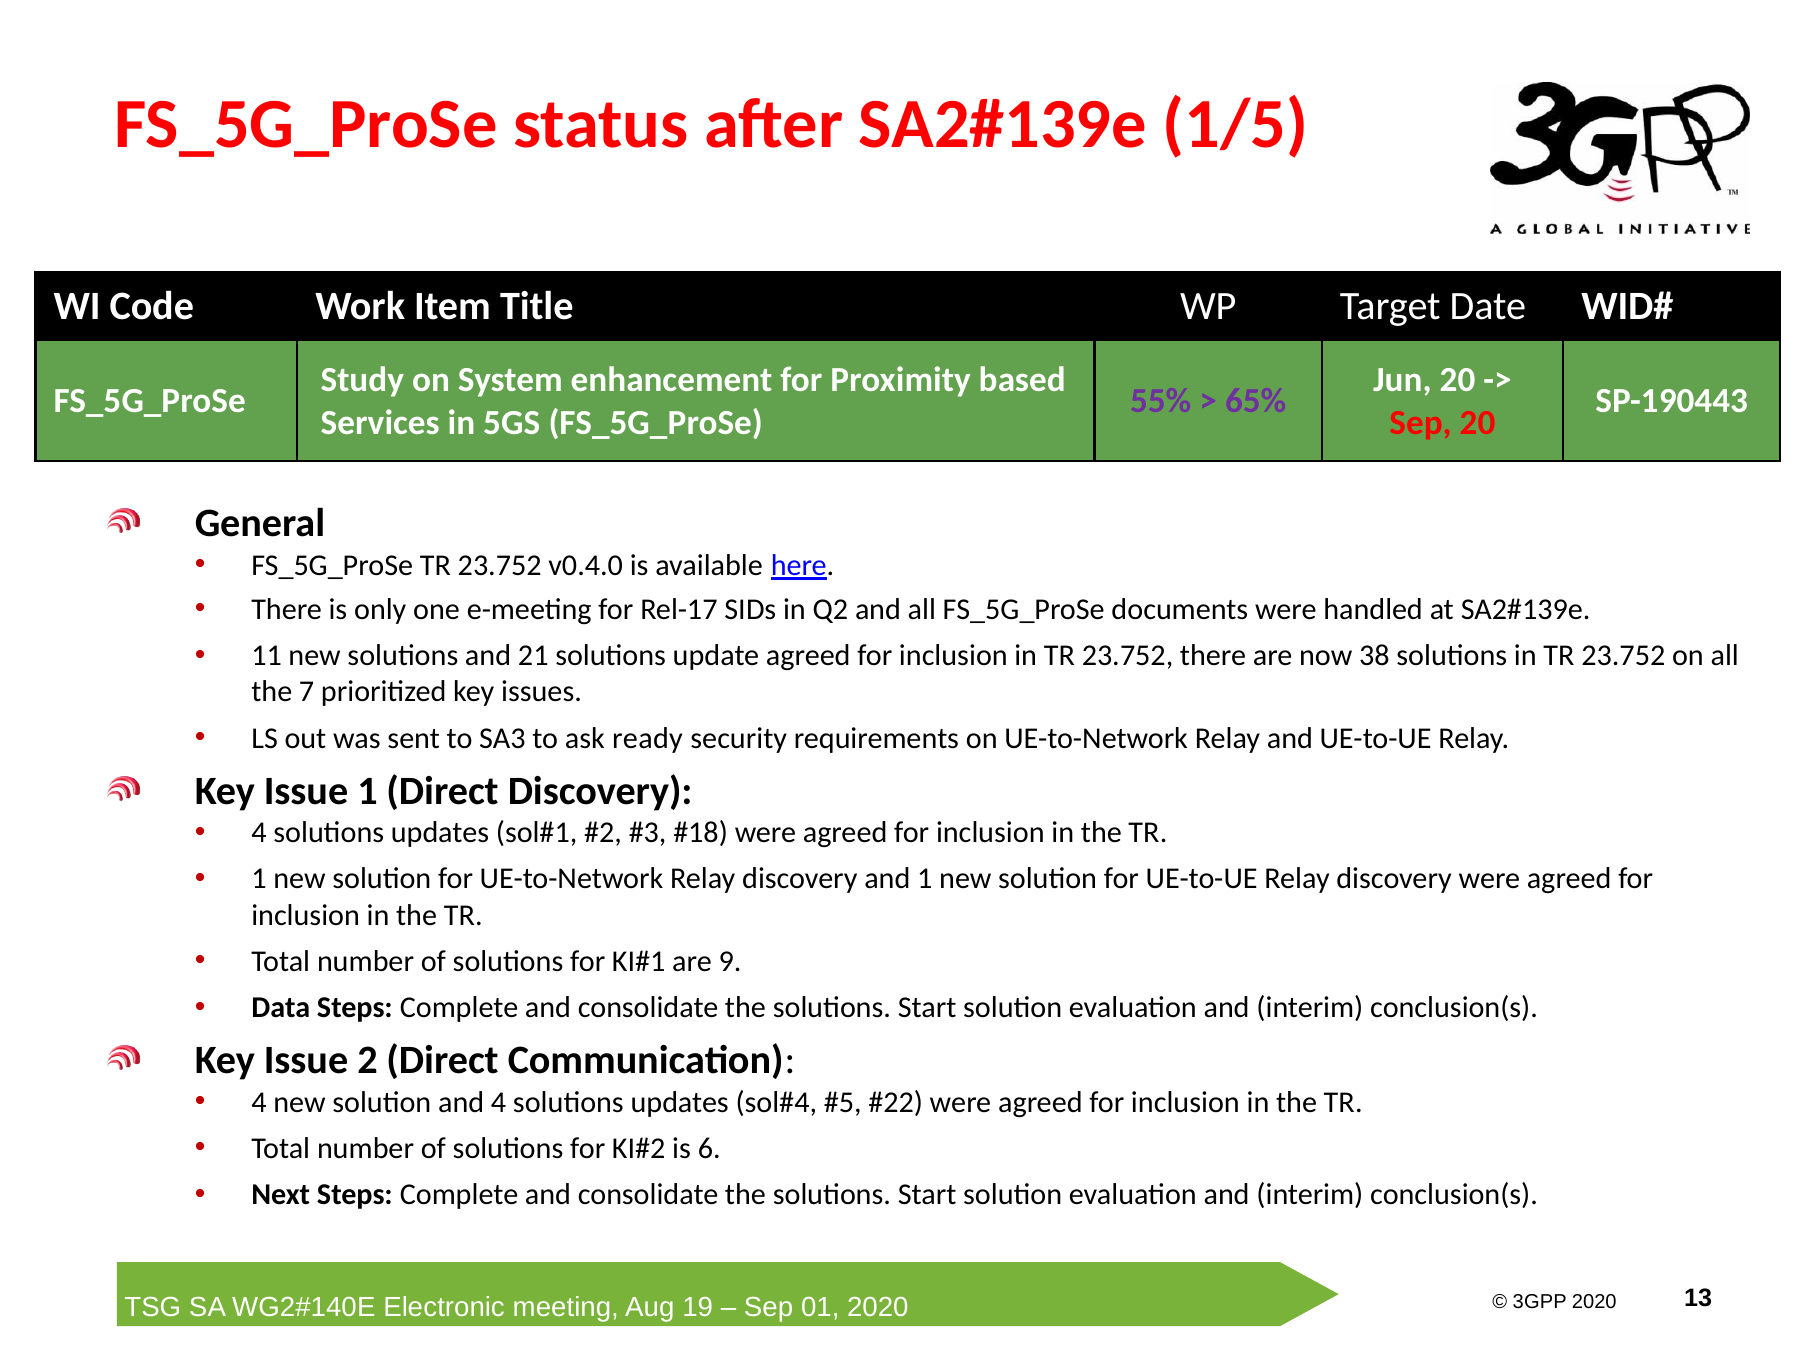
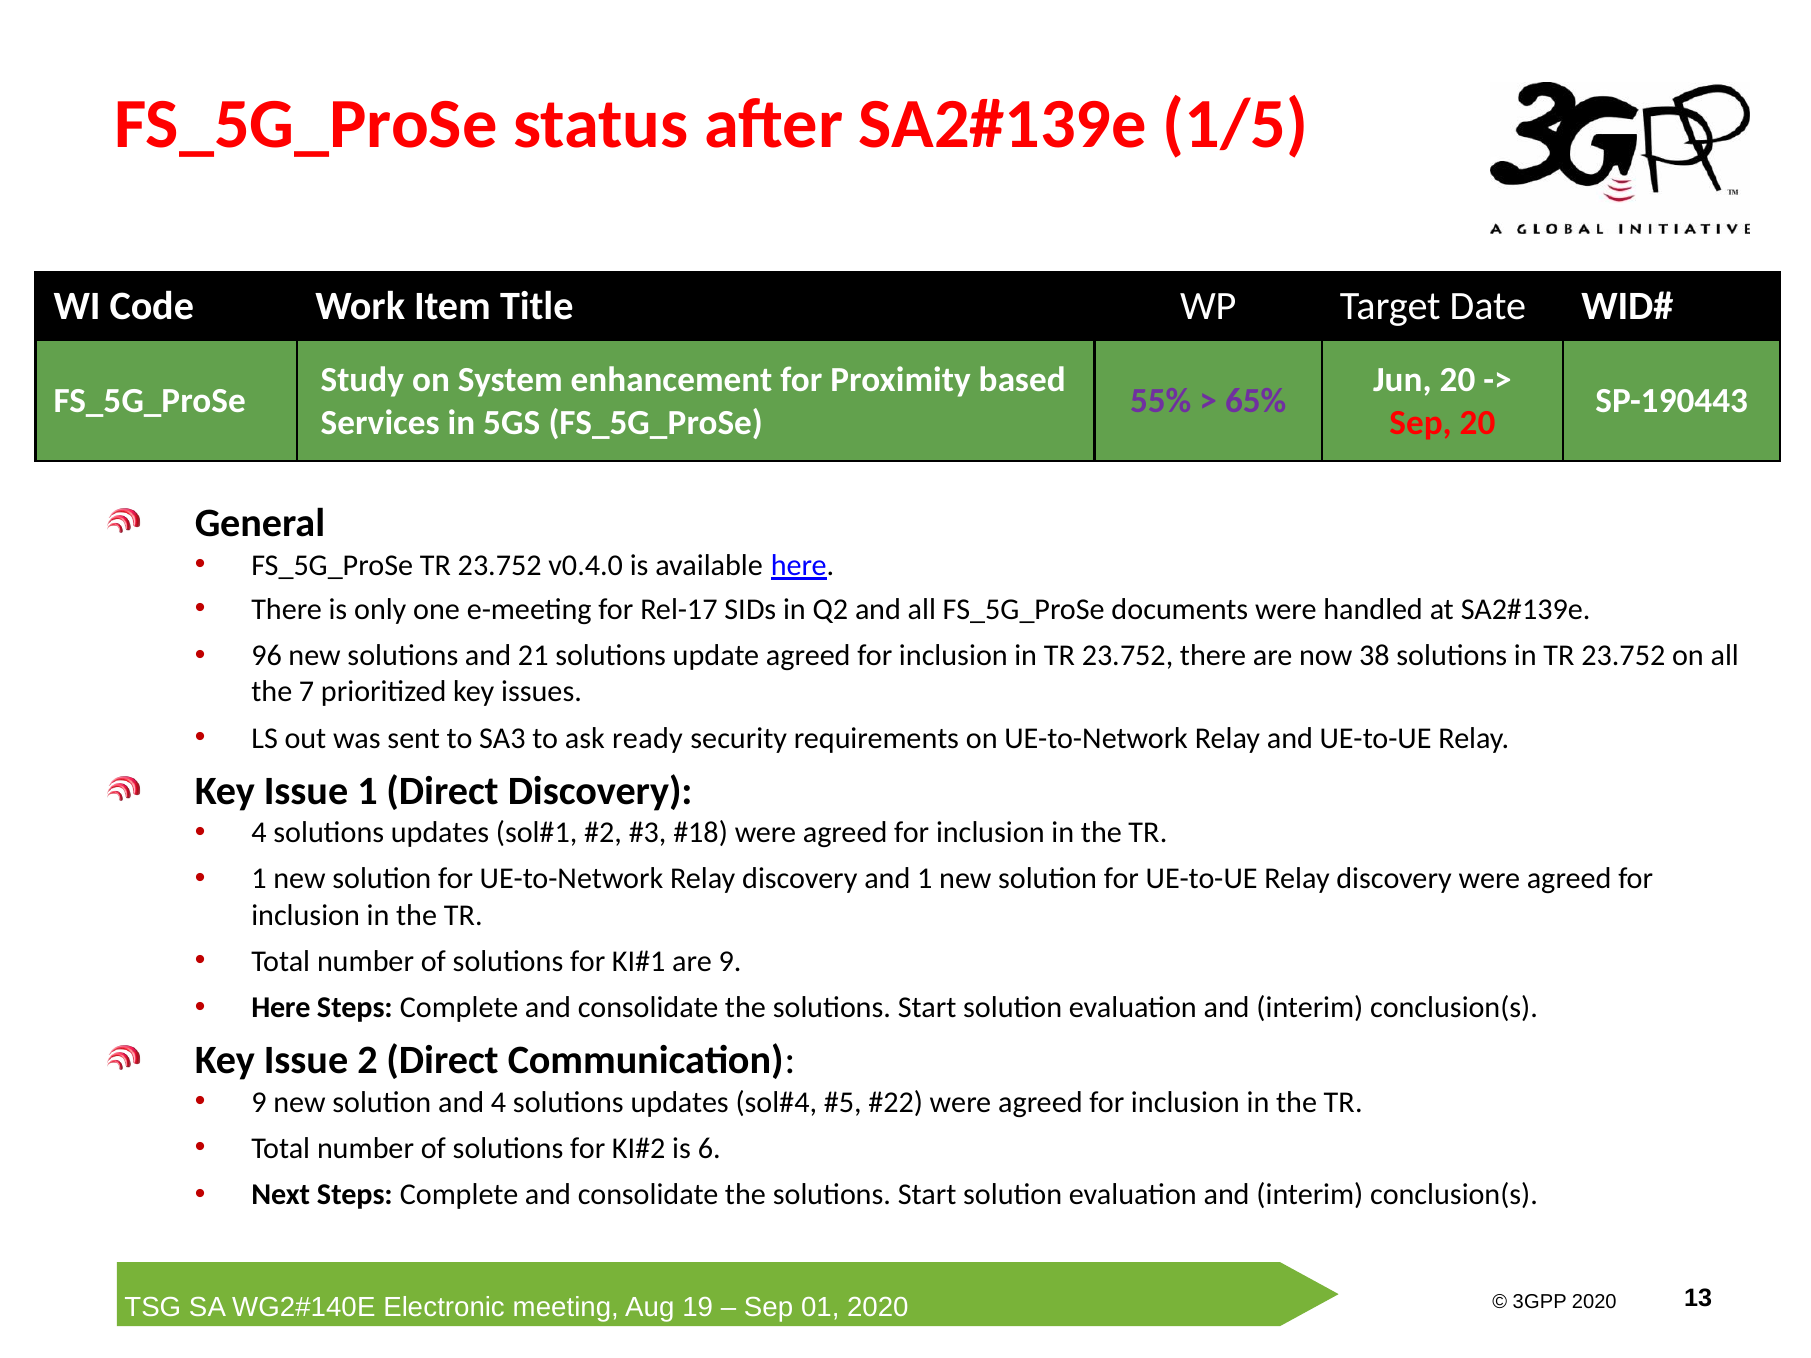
11: 11 -> 96 (267, 656)
Data: Data -> Here (281, 1008)
4: 4 -> 9 (259, 1102)
